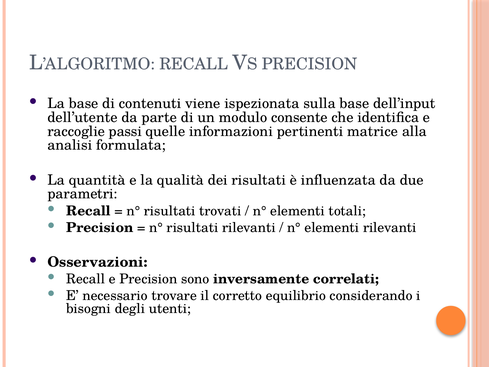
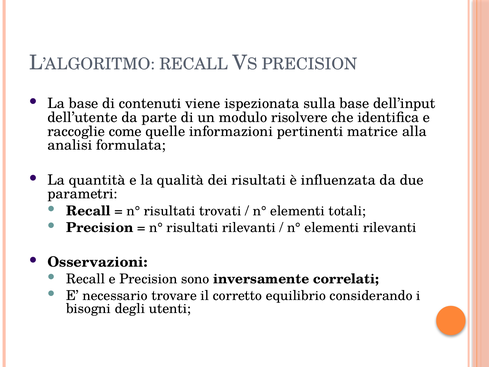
consente: consente -> risolvere (299, 117)
passi: passi -> come (125, 131)
